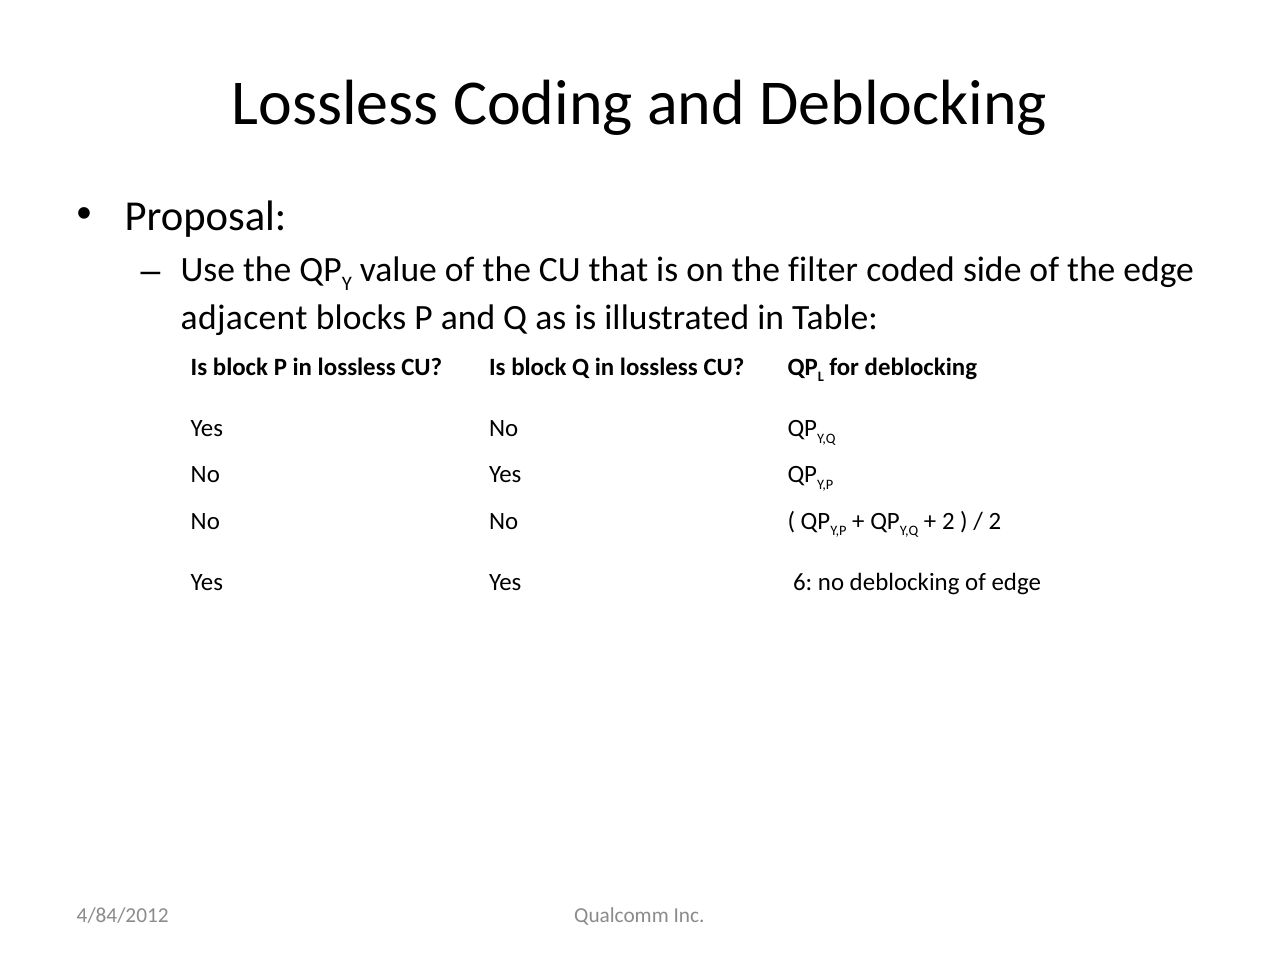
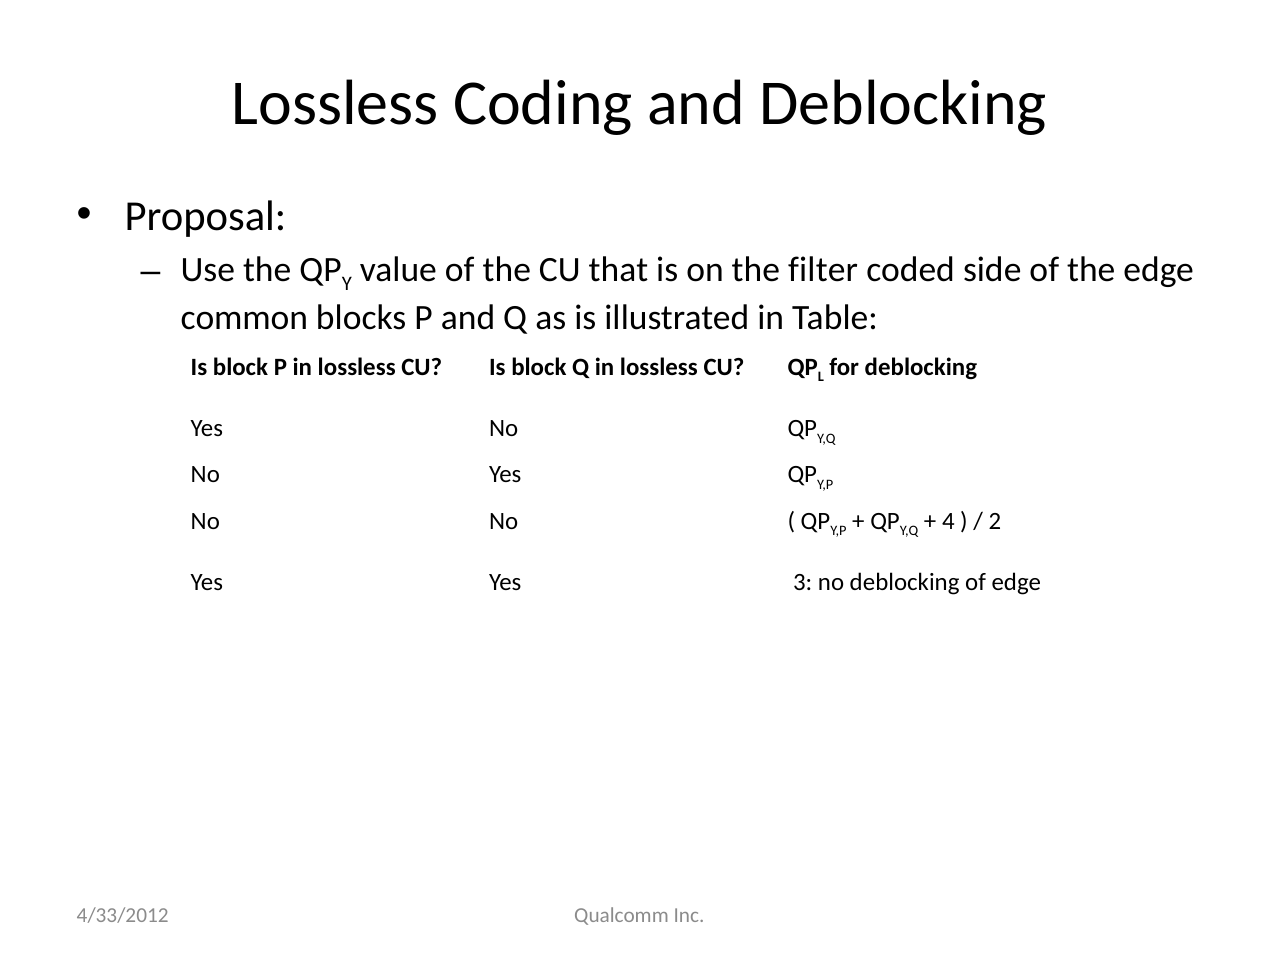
adjacent: adjacent -> common (244, 318)
2: 2 -> 4 (948, 521)
6: 6 -> 3 (803, 583)
4/84/2012: 4/84/2012 -> 4/33/2012 (123, 916)
